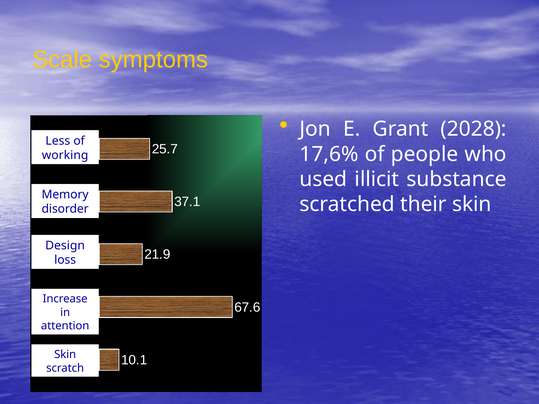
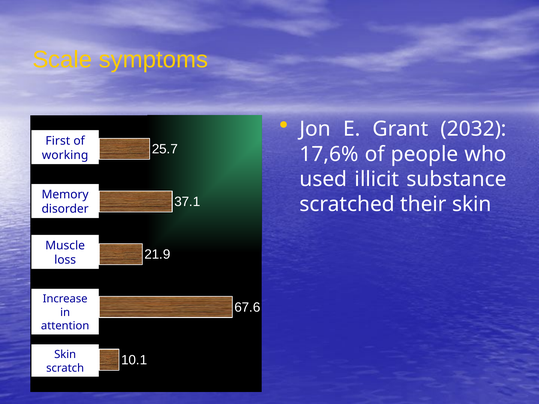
2028: 2028 -> 2032 (474, 129)
Less: Less -> First (58, 141)
Design: Design -> Muscle (65, 246)
